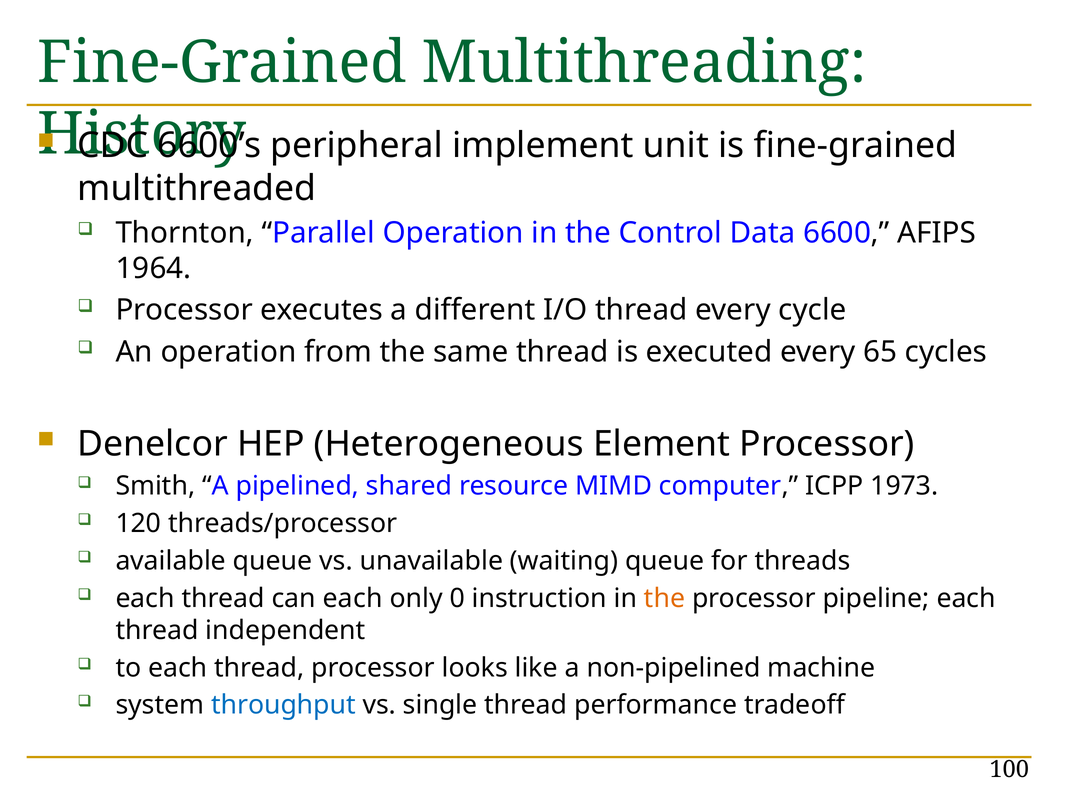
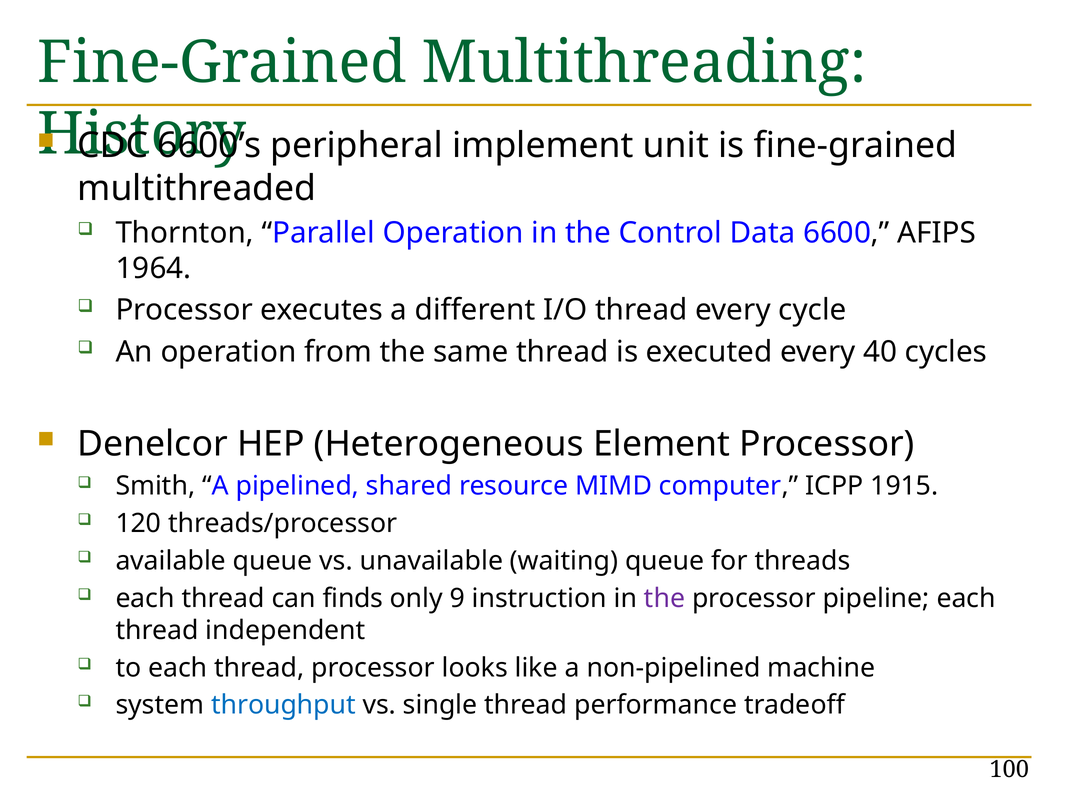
65: 65 -> 40 (880, 351)
1973: 1973 -> 1915 (904, 486)
can each: each -> finds (353, 598)
0: 0 -> 9 (457, 598)
the colour: orange -> purple (665, 598)
